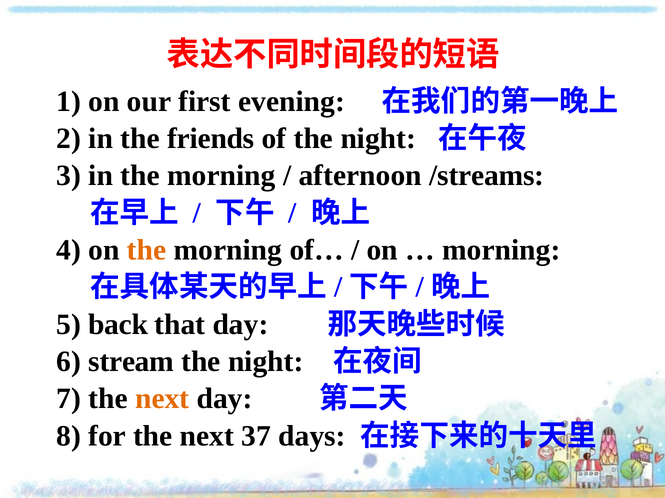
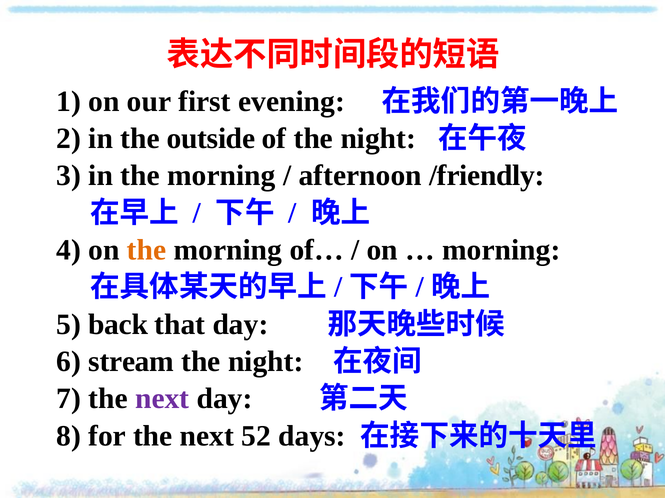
friends: friends -> outside (211, 139)
/streams: /streams -> /friendly (487, 176)
next colour: orange -> purple (162, 399)
37: 37 -> 52 (256, 437)
